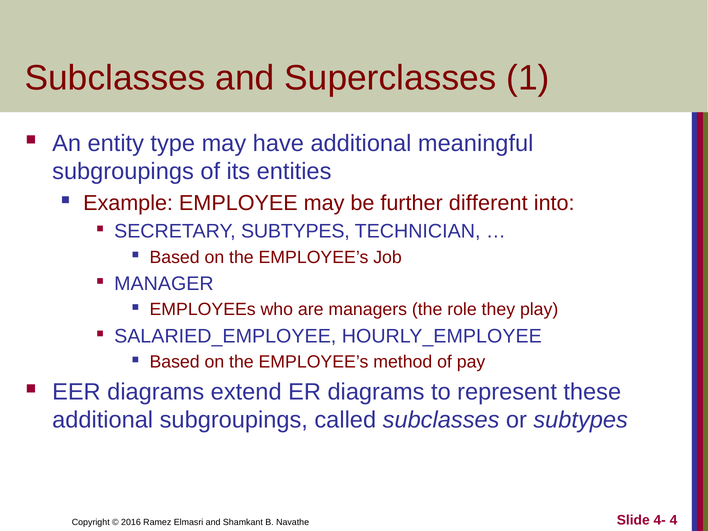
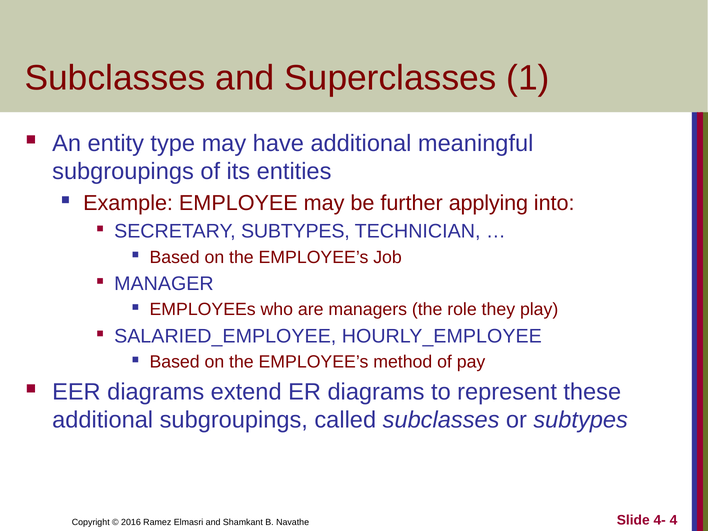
different: different -> applying (488, 203)
